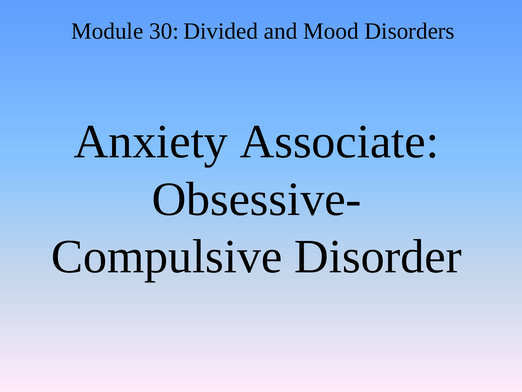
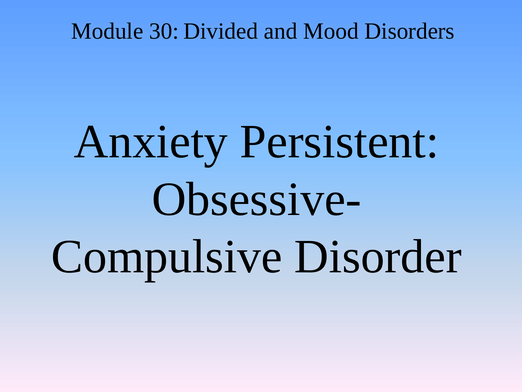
Associate: Associate -> Persistent (339, 142)
